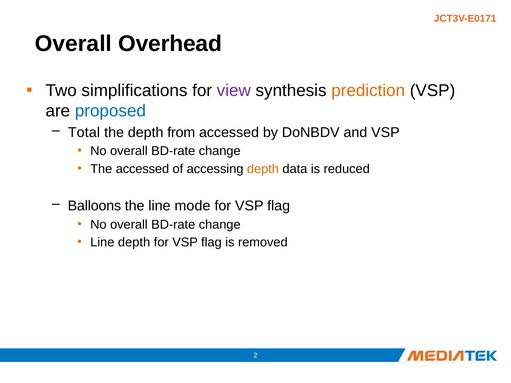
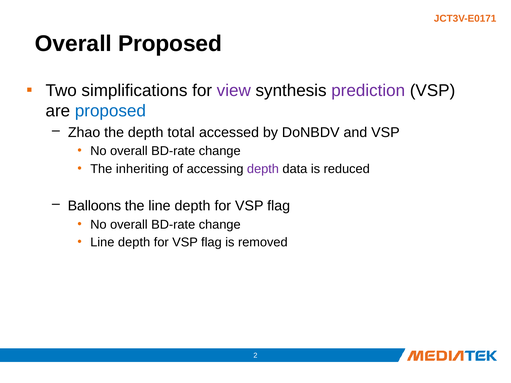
Overall Overhead: Overhead -> Proposed (170, 44)
prediction colour: orange -> purple (368, 91)
Total: Total -> Zhao (84, 132)
from: from -> total (181, 132)
The accessed: accessed -> inheriting (142, 169)
depth colour: orange -> purple (263, 169)
the line mode: mode -> depth (192, 206)
